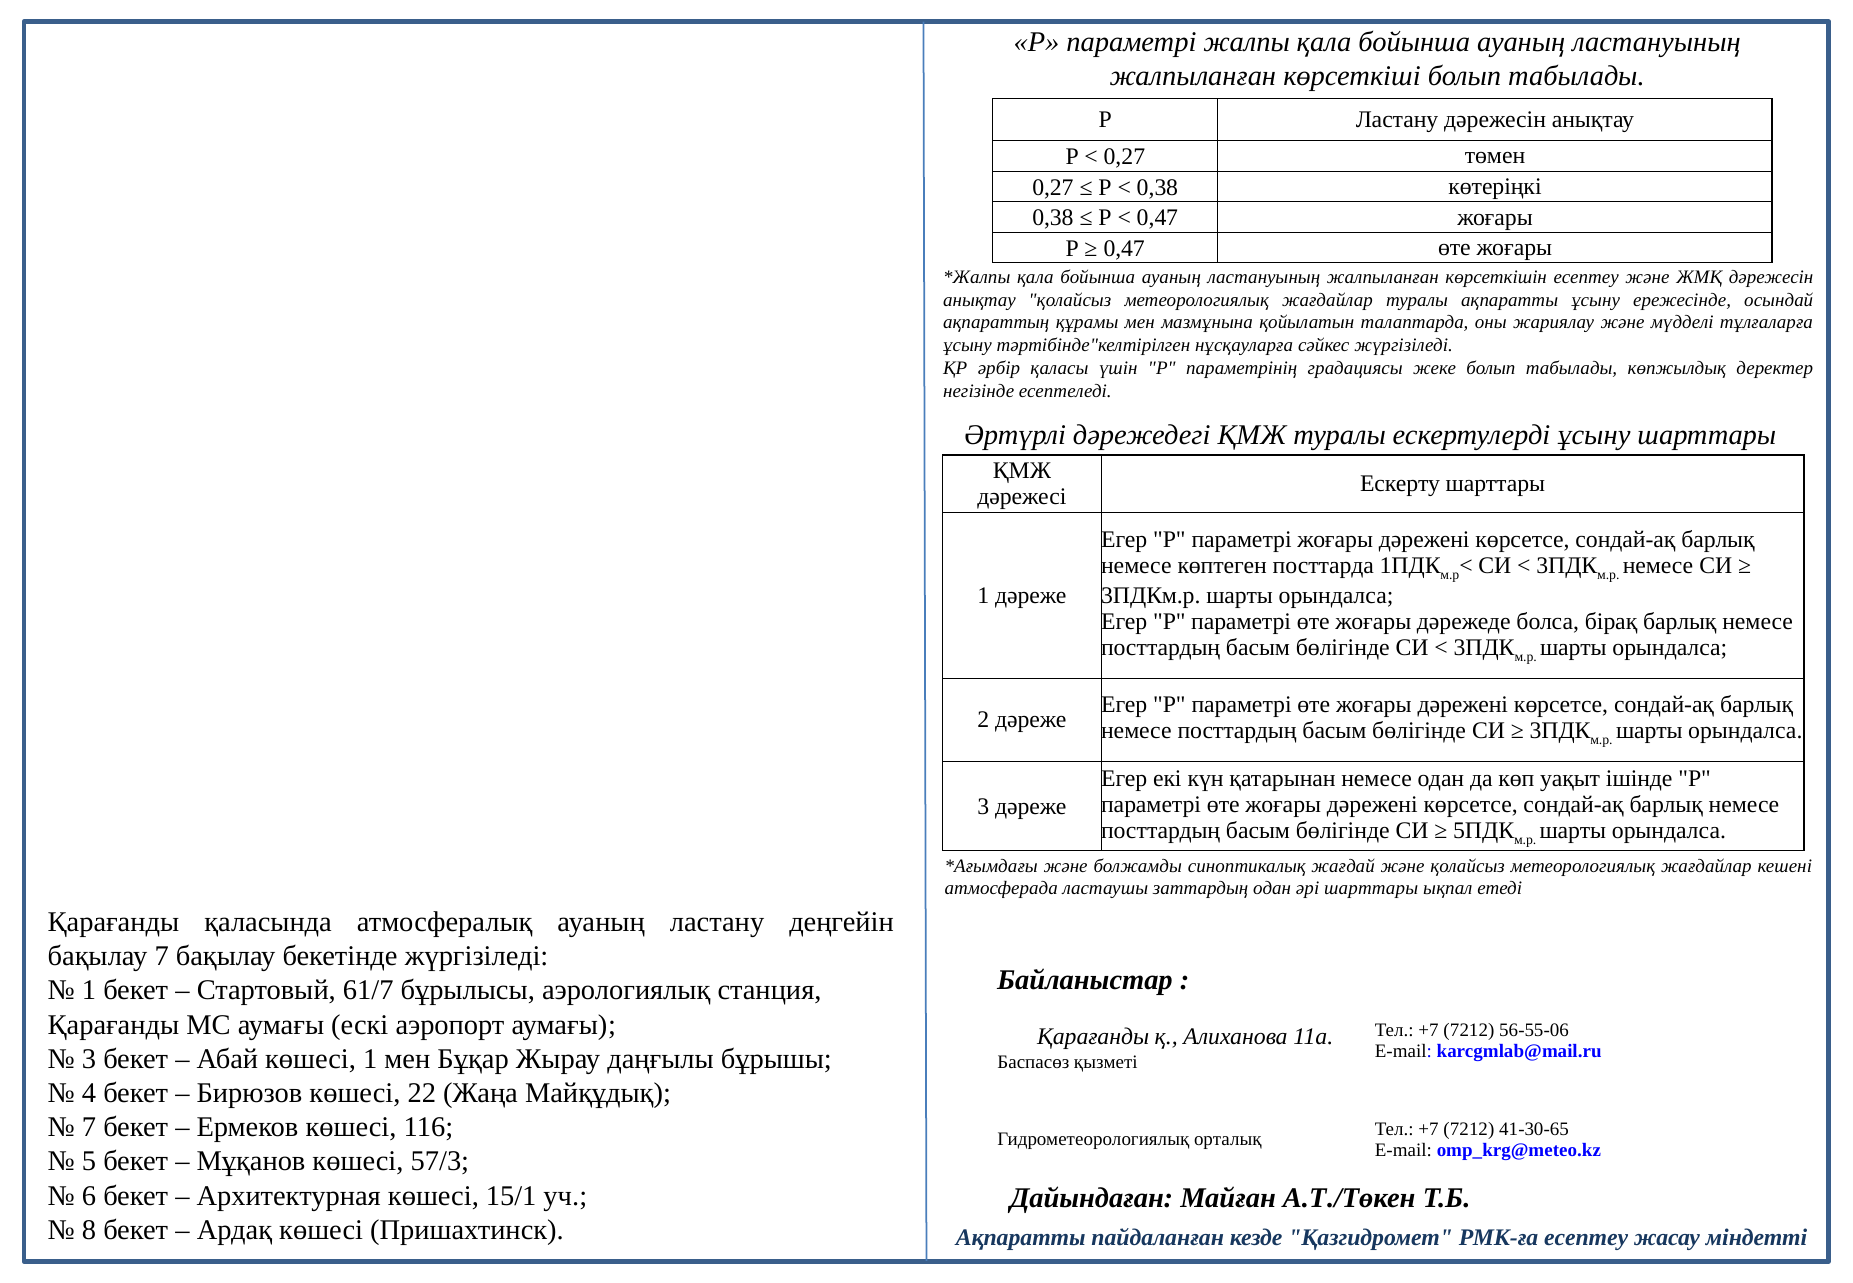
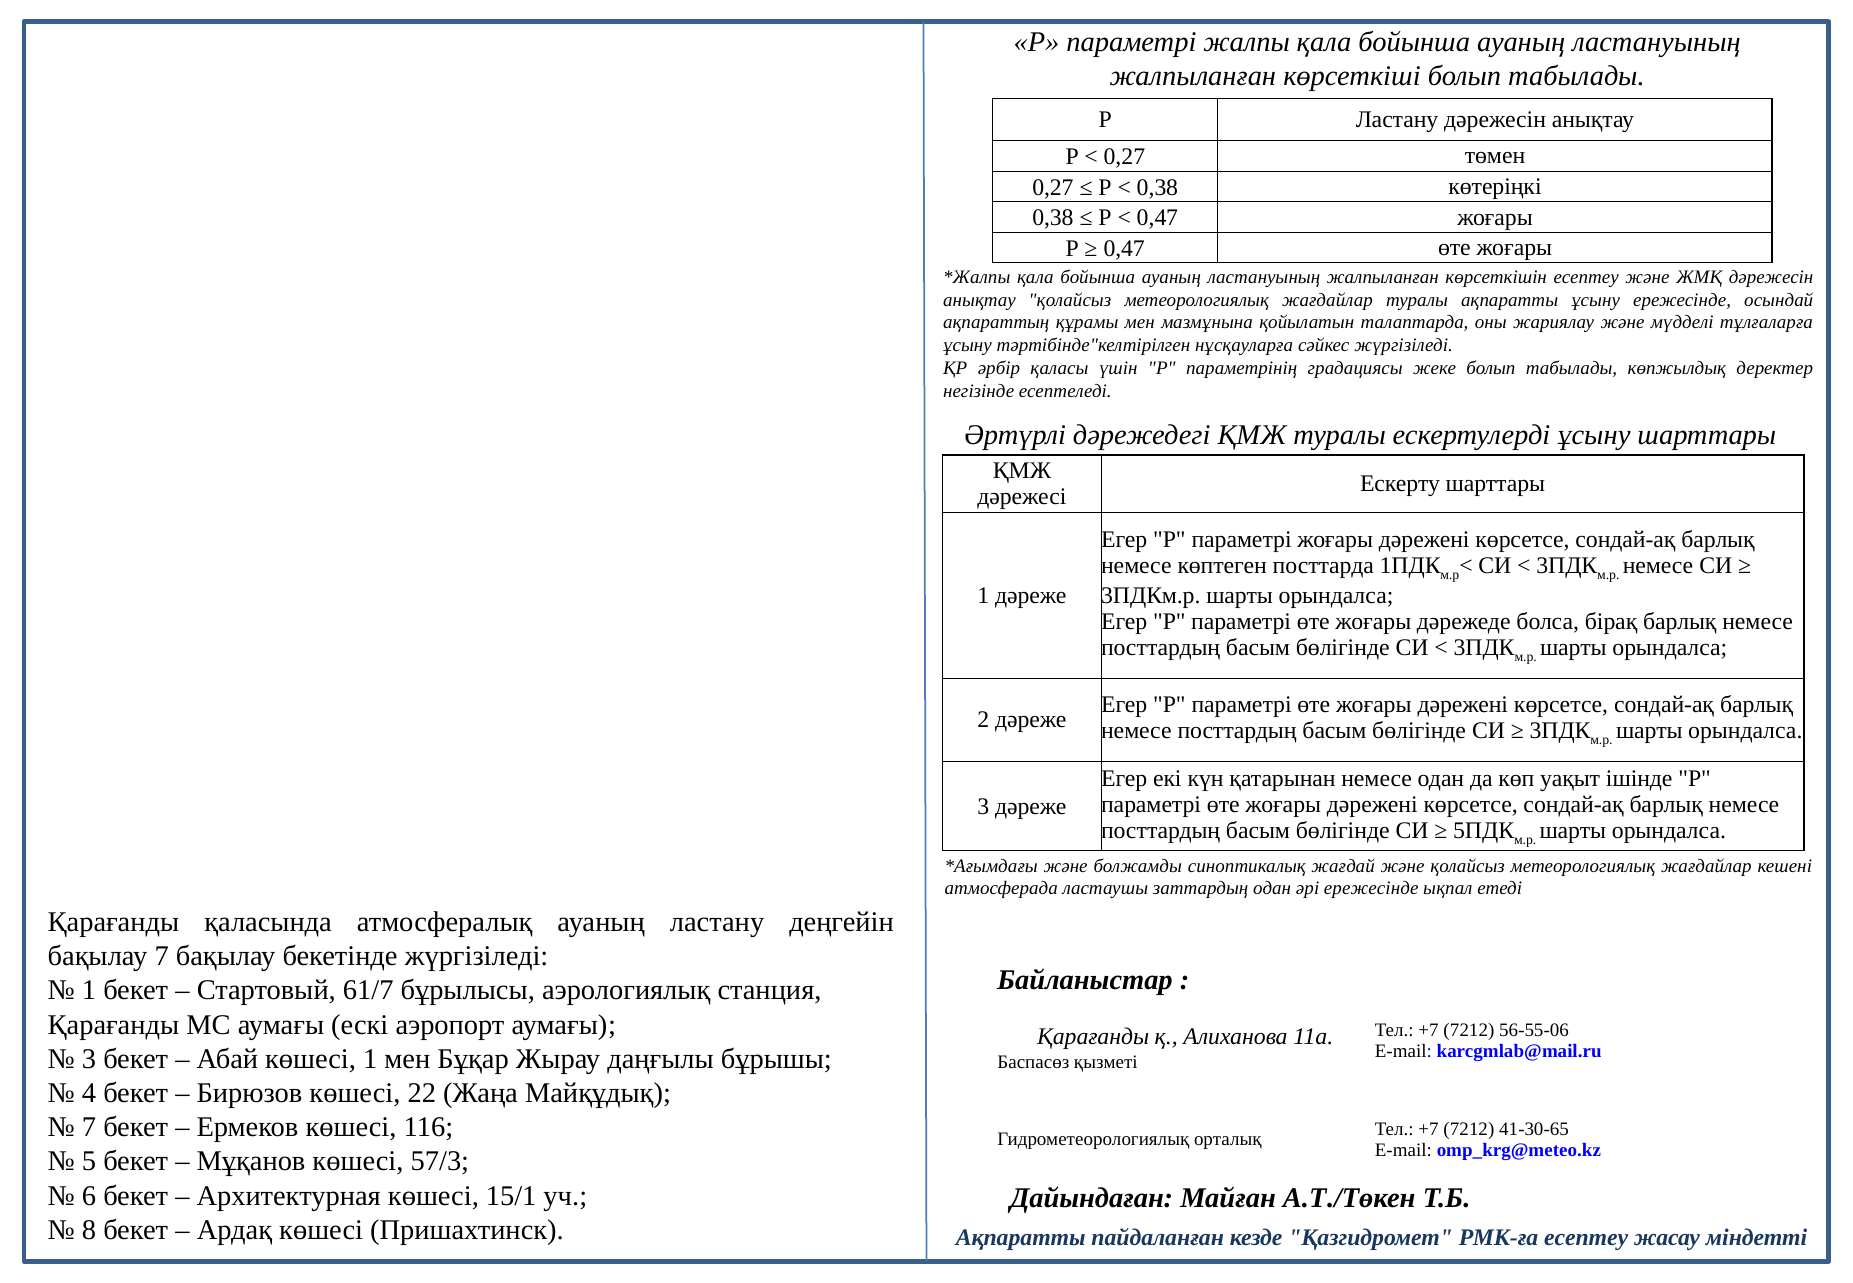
әрі шарттары: шарттары -> ережесінде (1371, 888)
